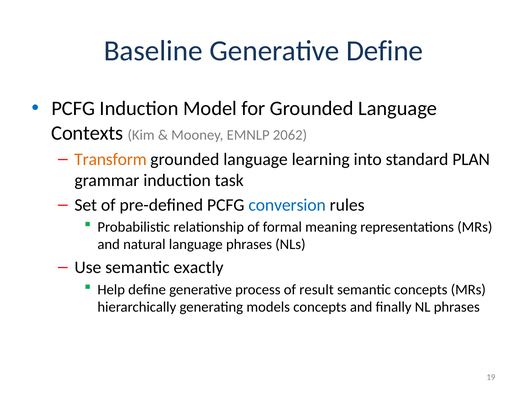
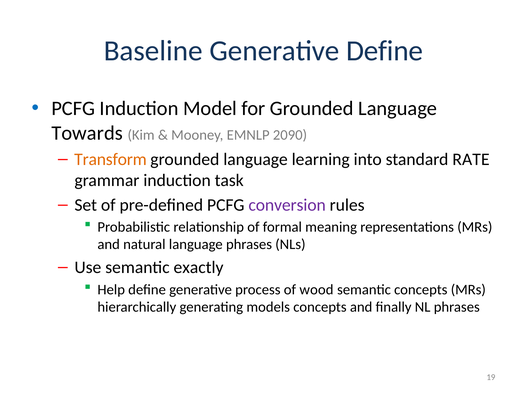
Contexts: Contexts -> Towards (87, 133)
2062: 2062 -> 2090 (290, 135)
PLAN: PLAN -> RATE (471, 159)
conversion colour: blue -> purple (287, 205)
result: result -> wood (316, 290)
